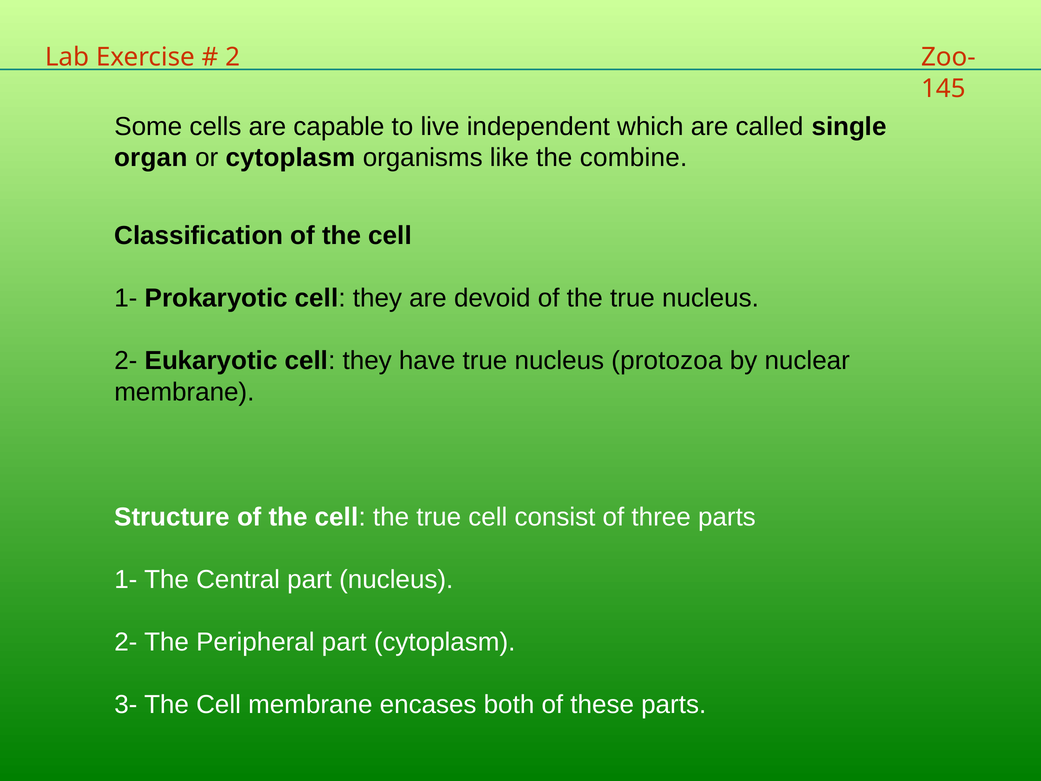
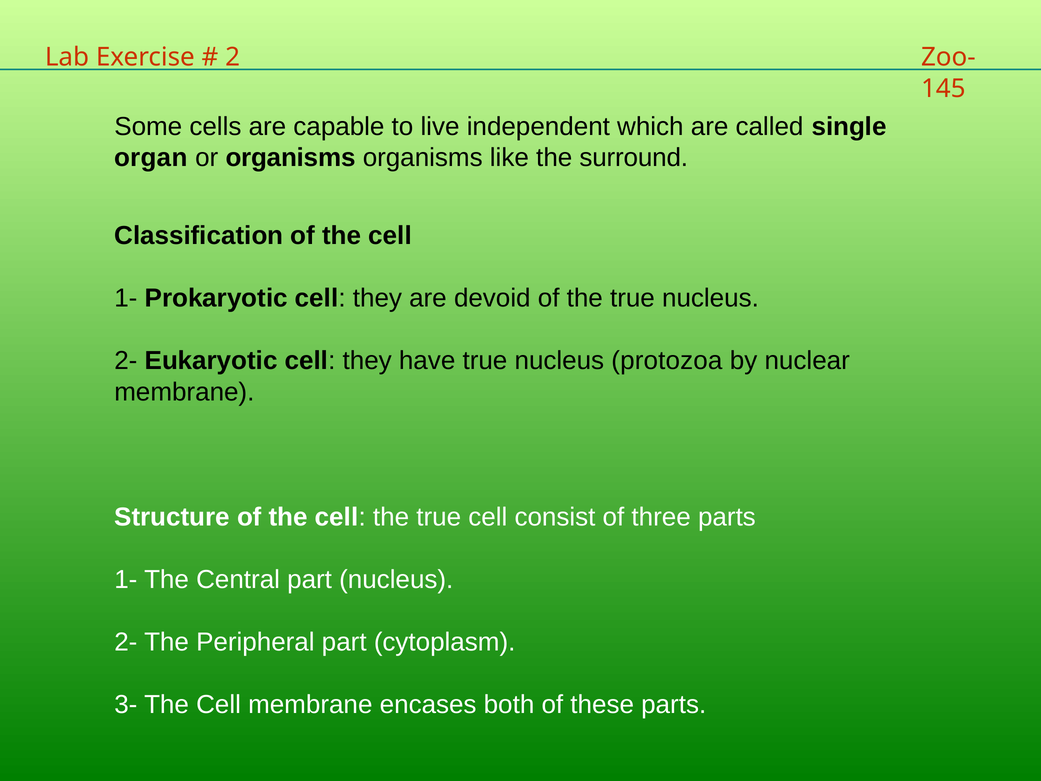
or cytoplasm: cytoplasm -> organisms (291, 158)
combine: combine -> surround (634, 158)
